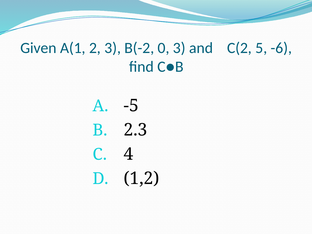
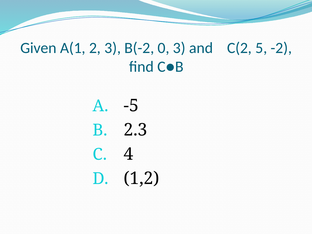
-6: -6 -> -2 (281, 48)
